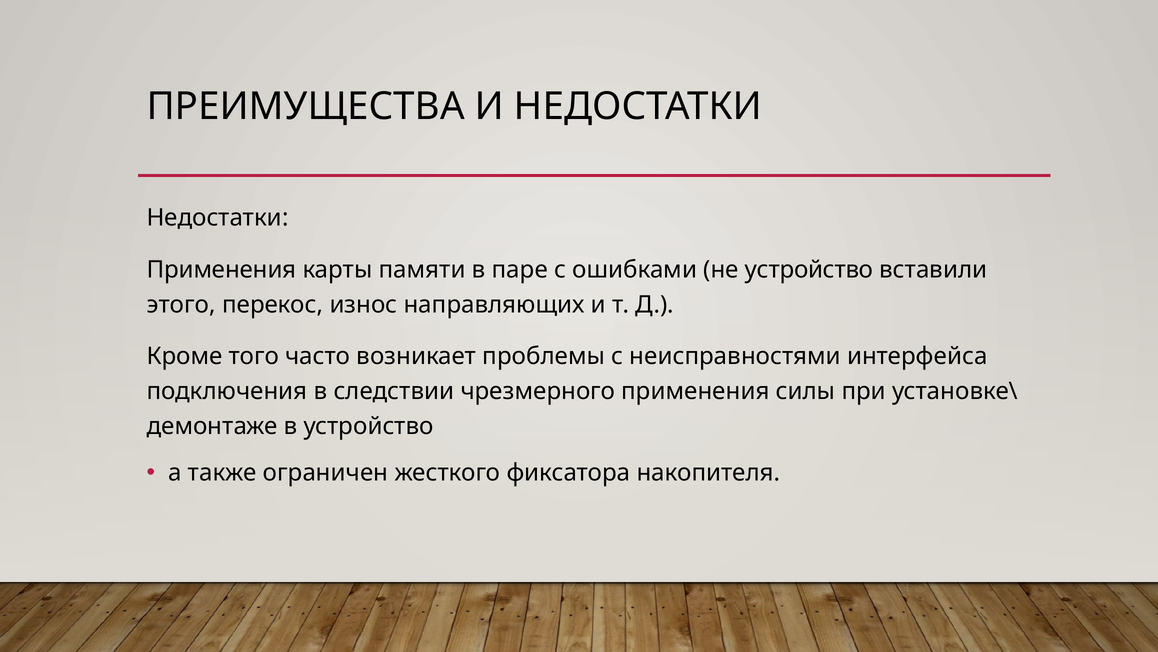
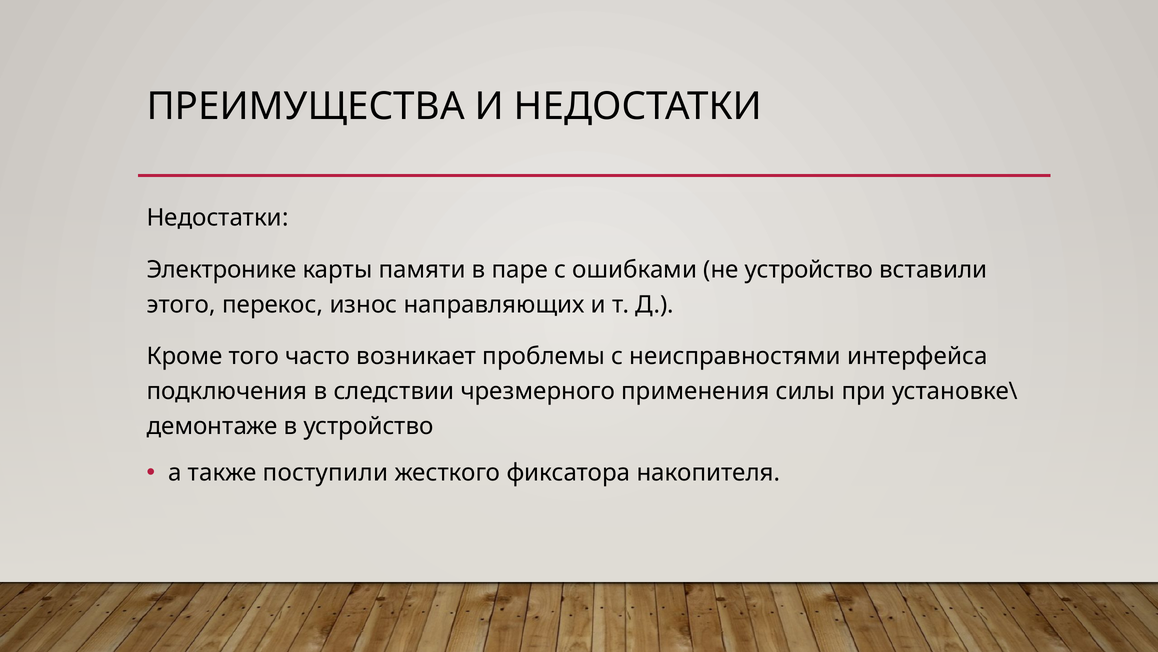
Применения: Применения -> Электронике (222, 270)
ограничен: ограничен -> поступили (325, 472)
